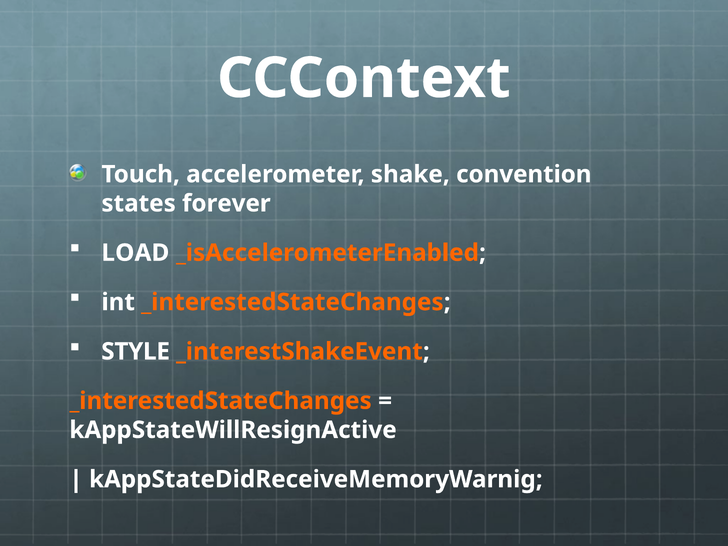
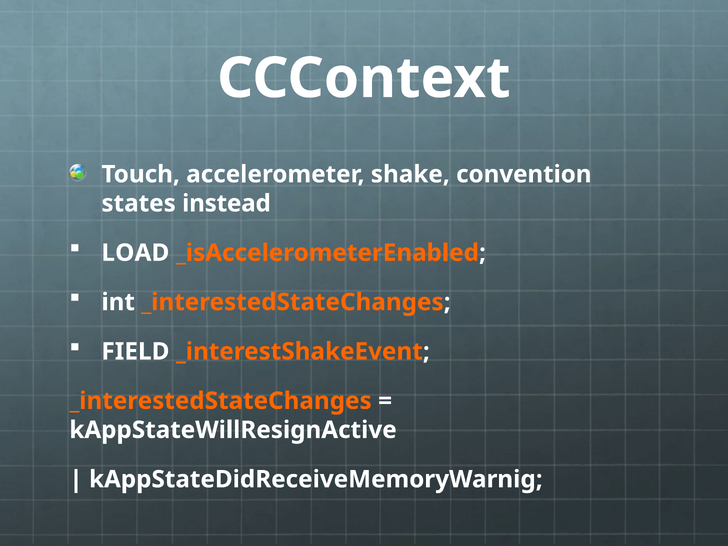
forever: forever -> instead (226, 203)
STYLE: STYLE -> FIELD (135, 352)
